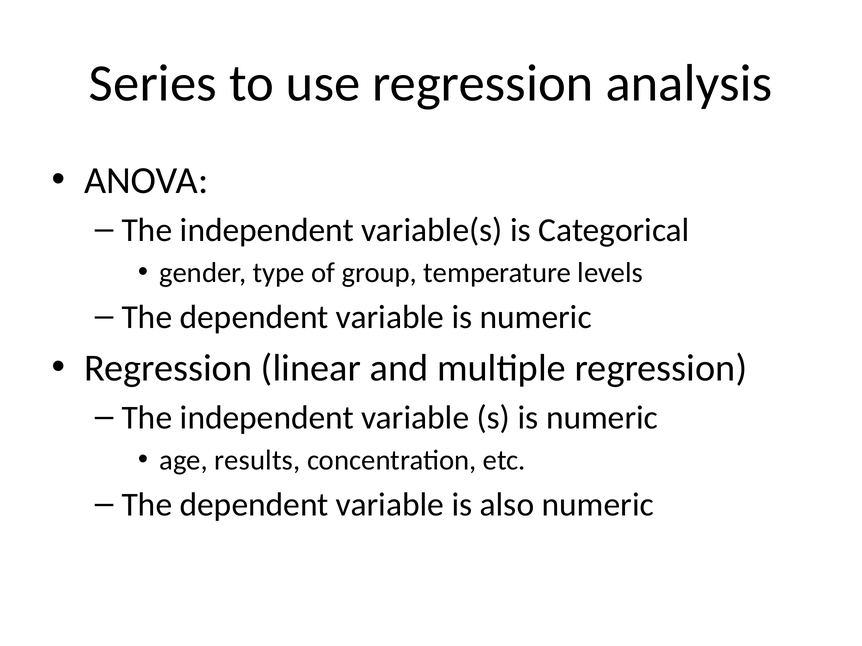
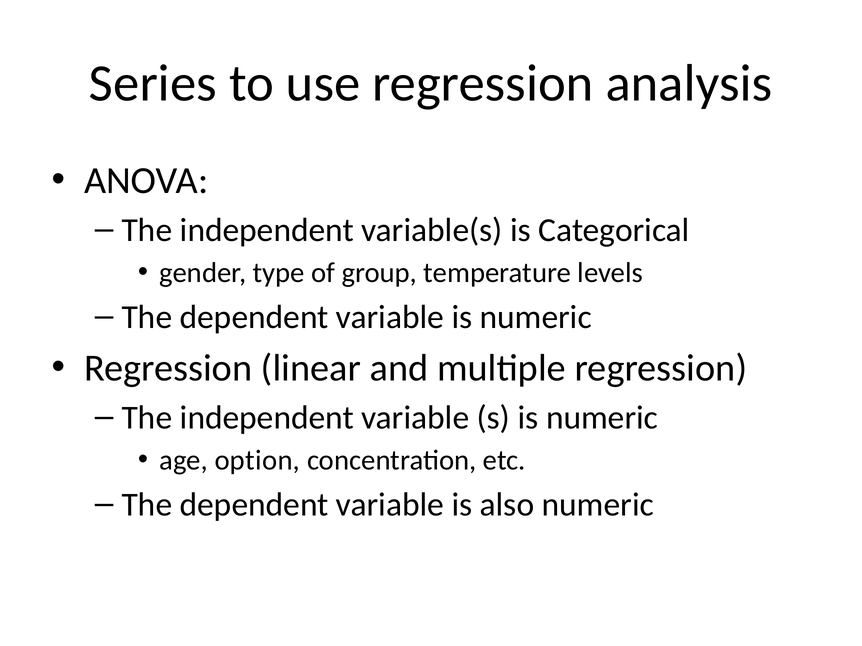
results: results -> option (257, 461)
